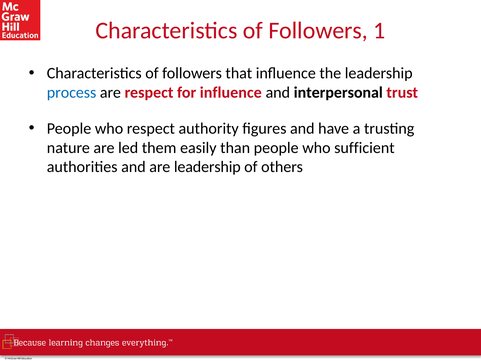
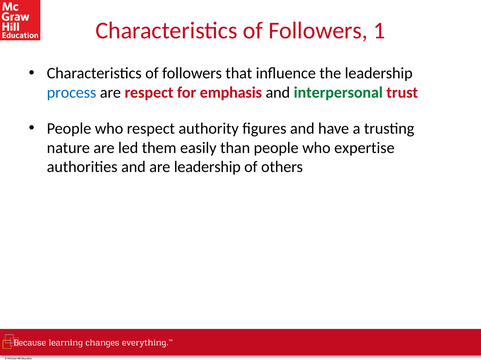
for influence: influence -> emphasis (231, 92)
interpersonal colour: black -> green (338, 92)
sufficient: sufficient -> expertise (364, 148)
